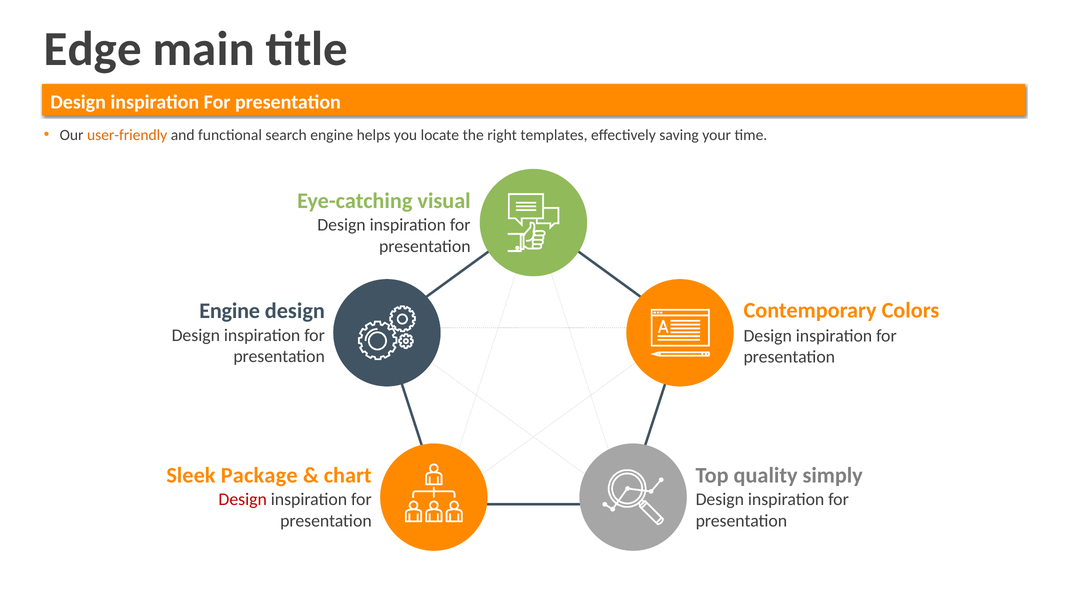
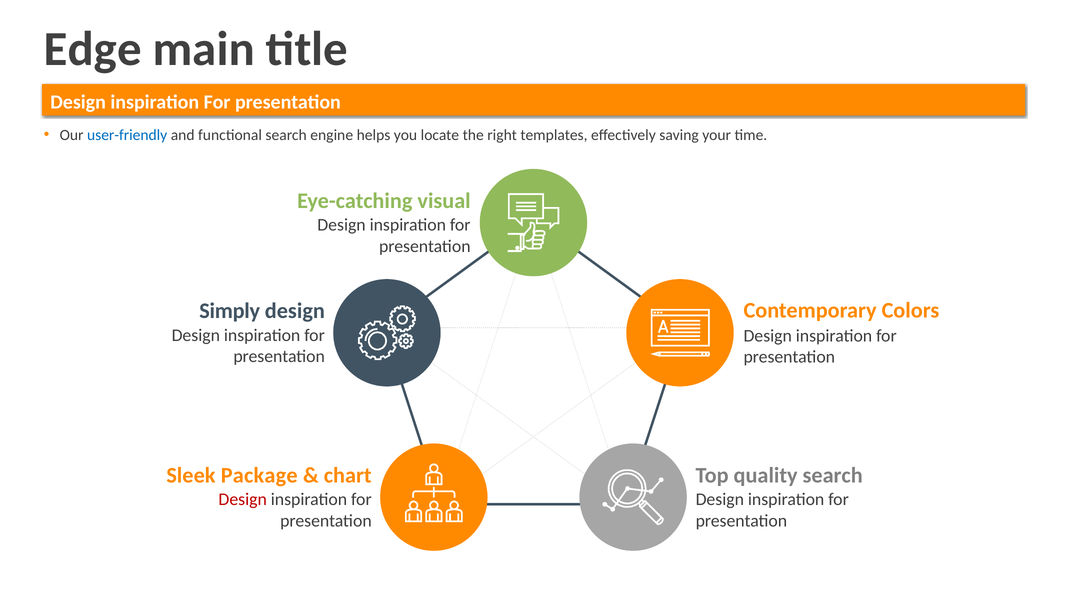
user-friendly colour: orange -> blue (127, 135)
Engine: Engine -> Simply (230, 311)
quality simply: simply -> search (833, 475)
